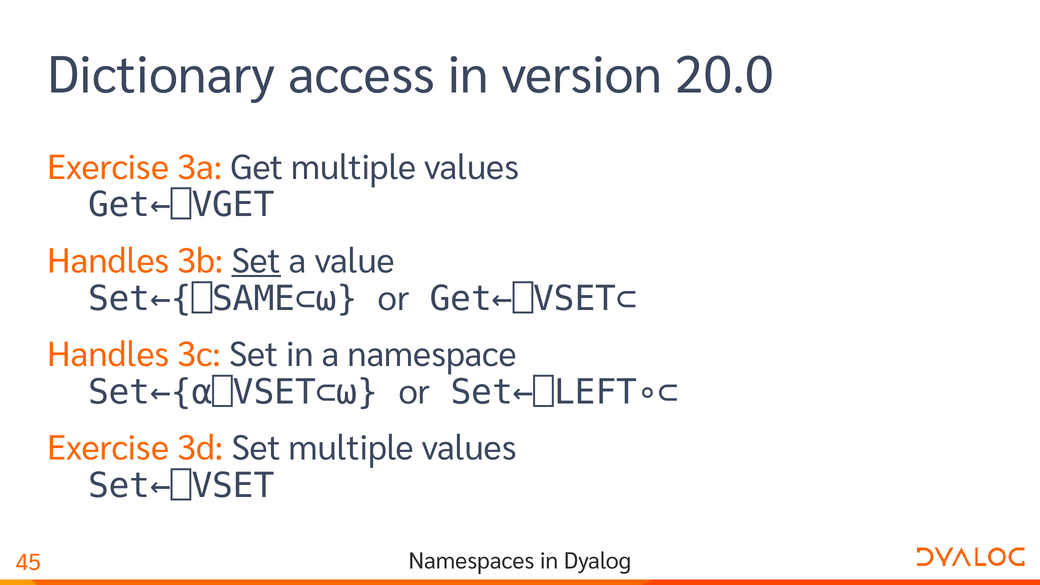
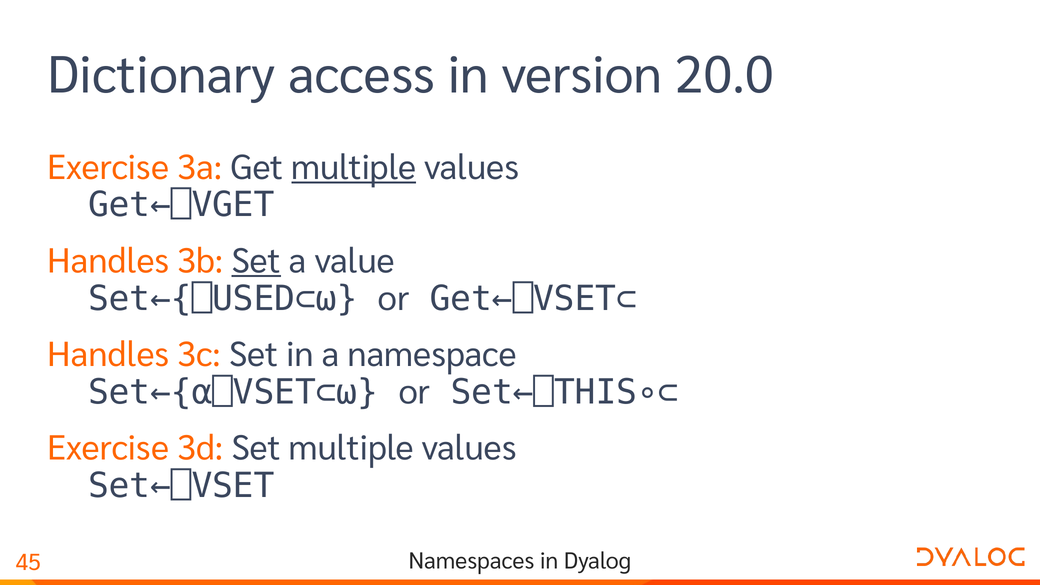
multiple underline: none -> present (354, 168)
Set←{⎕SAME⊂⍵: Set←{⎕SAME⊂⍵ -> Set←{⎕USED⊂⍵ (223, 299)
Set←⎕LEFT∘⊂: Set←⎕LEFT∘⊂ -> Set←⎕THIS∘⊂ (565, 392)
